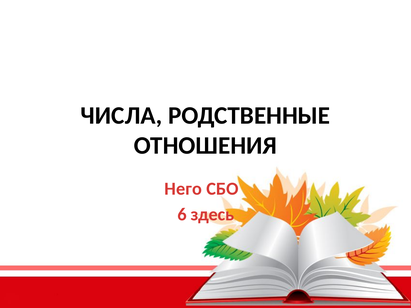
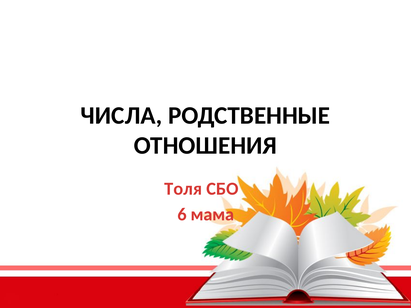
Него: Него -> Толя (183, 189)
здесь: здесь -> мама (212, 215)
